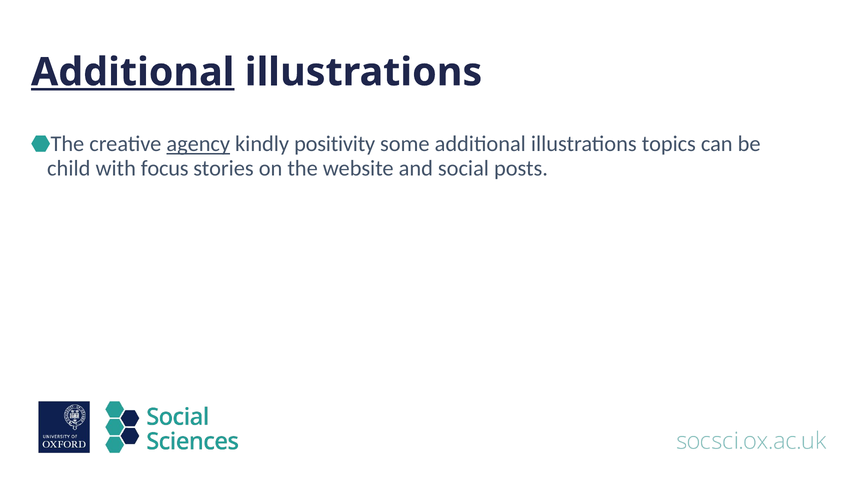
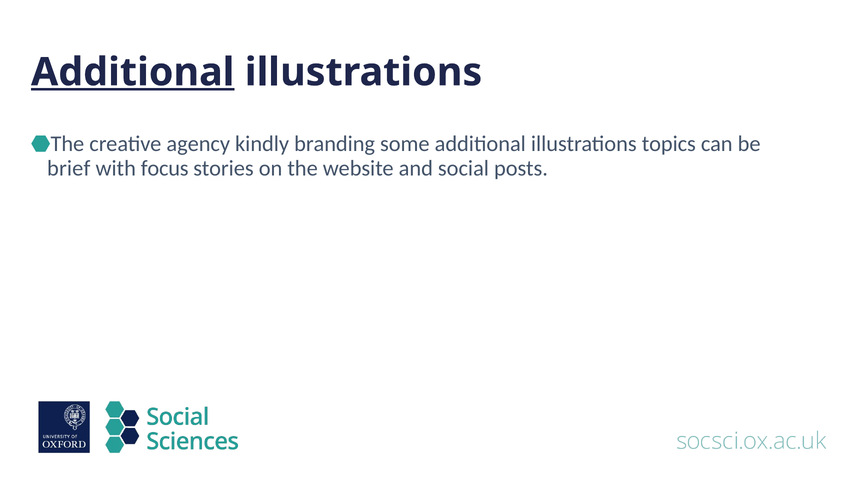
agency underline: present -> none (198, 144)
positivity: positivity -> branding (335, 144)
child: child -> brief (69, 168)
